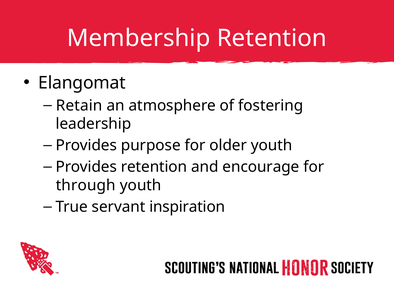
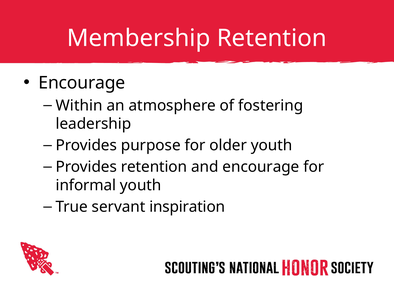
Elangomat: Elangomat -> Encourage (82, 83)
Retain: Retain -> Within (79, 105)
through: through -> informal (86, 185)
